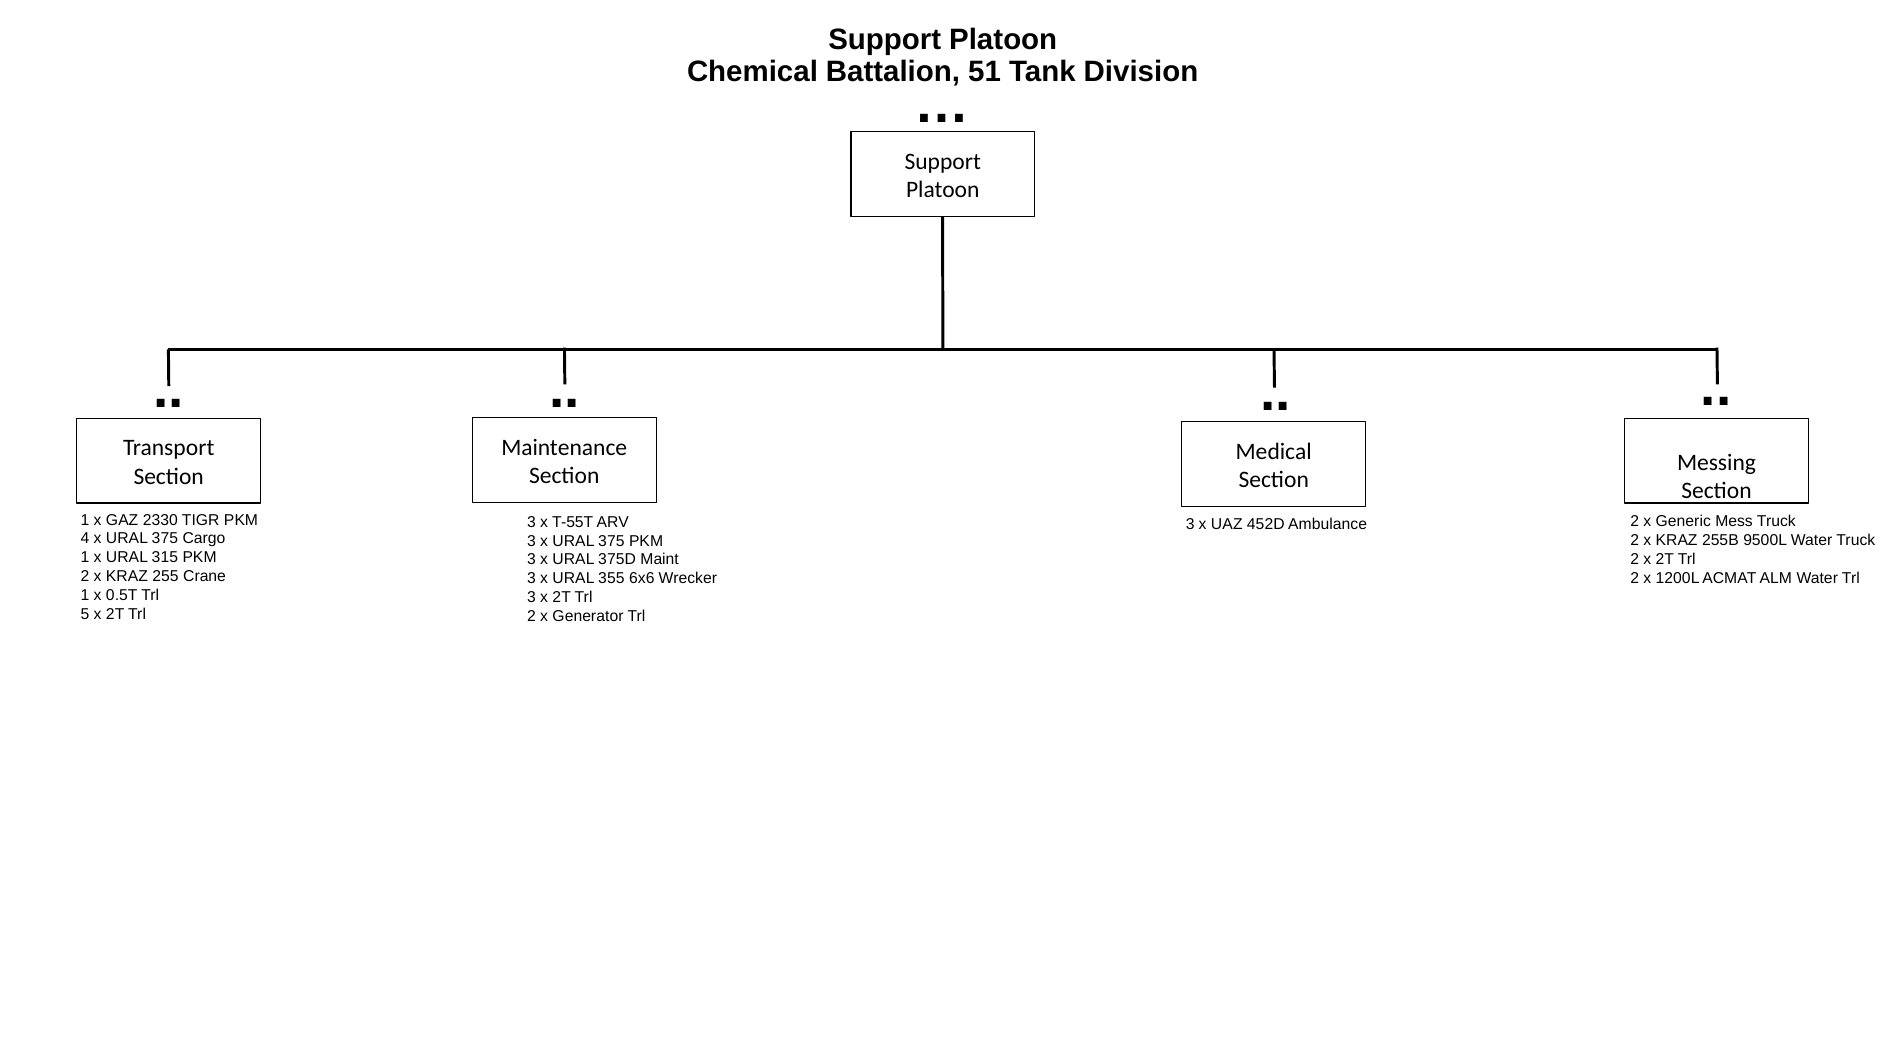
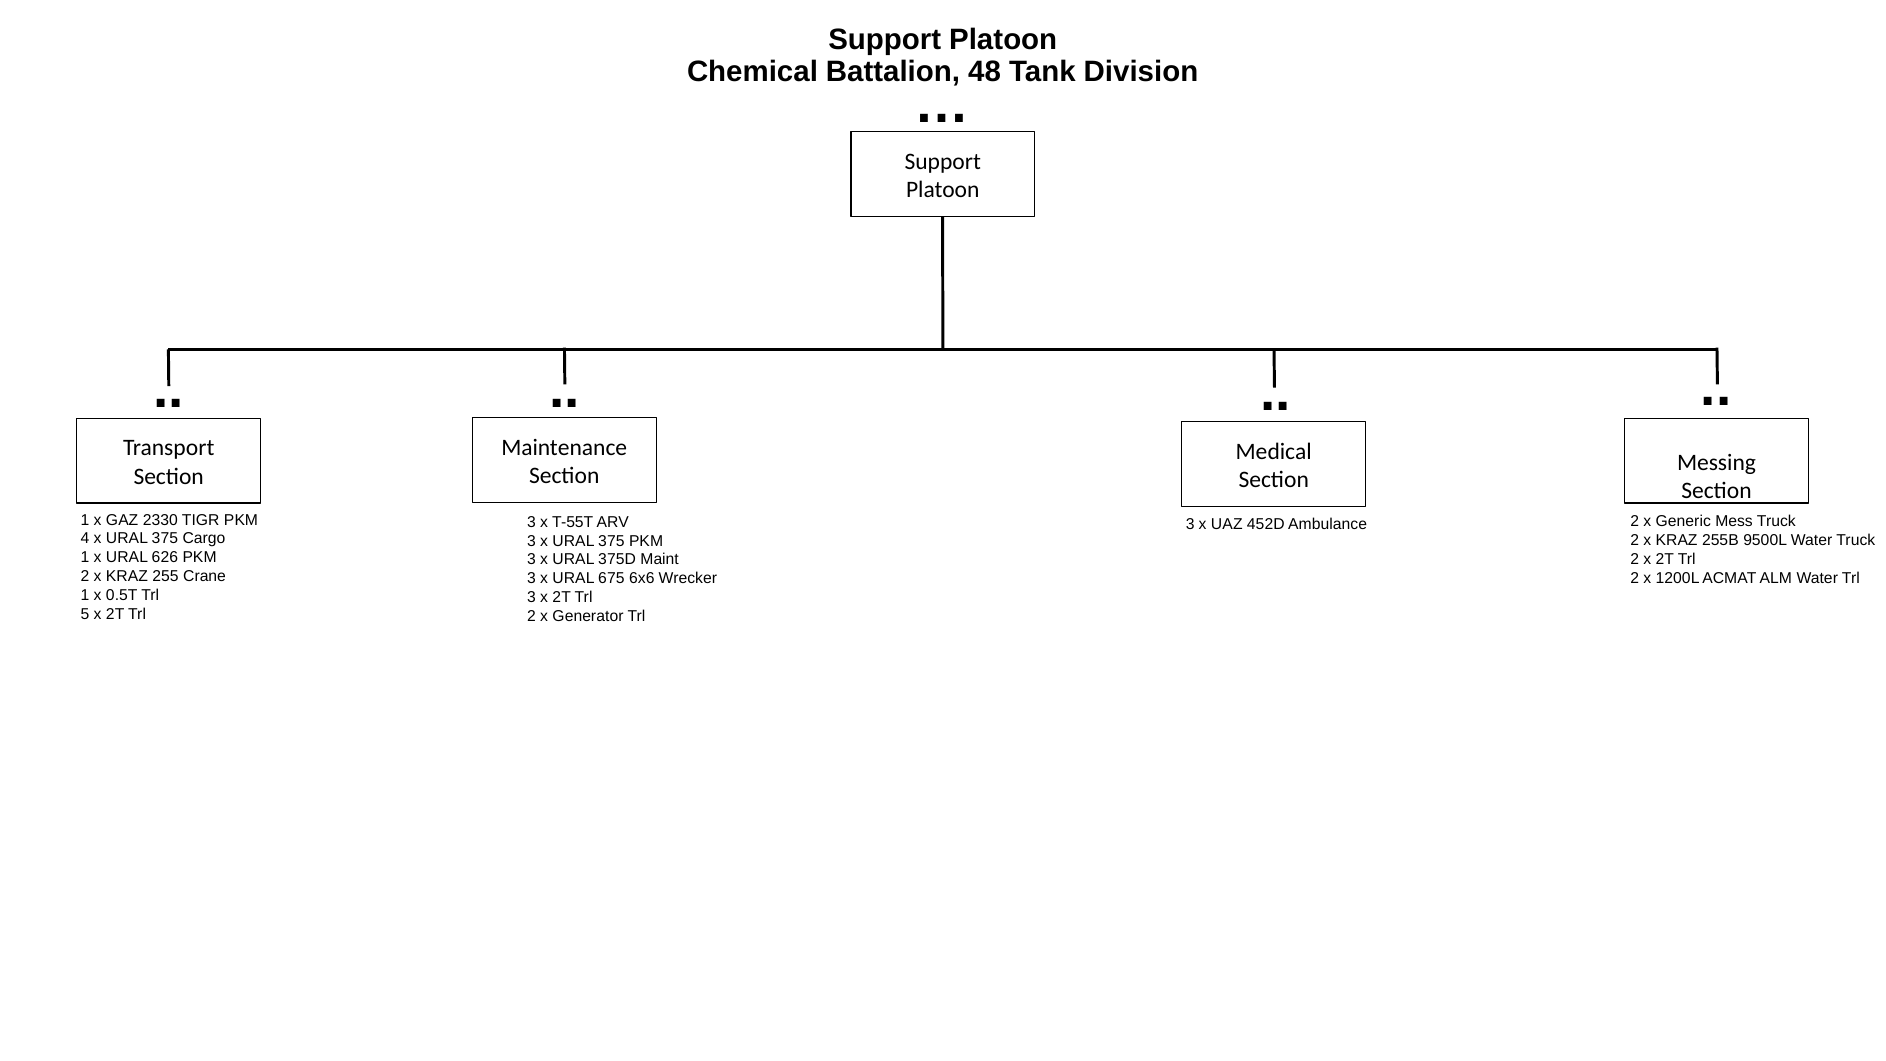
51: 51 -> 48 (985, 71)
315: 315 -> 626 (165, 558)
355: 355 -> 675 (611, 579)
